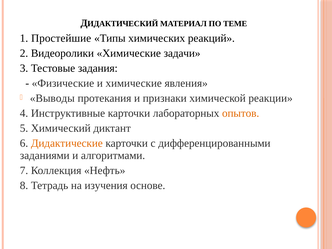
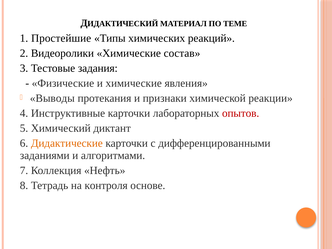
задачи: задачи -> состав (182, 53)
опытов colour: orange -> red (241, 113)
изучения: изучения -> контроля (106, 185)
